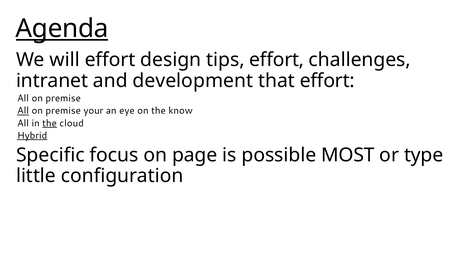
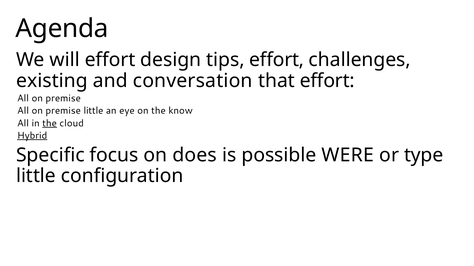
Agenda underline: present -> none (62, 29)
intranet: intranet -> existing (52, 81)
development: development -> conversation (193, 81)
All underline: present -> none (23, 111)
premise your: your -> little (93, 111)
page: page -> does (195, 155)
MOST: MOST -> WERE (348, 155)
